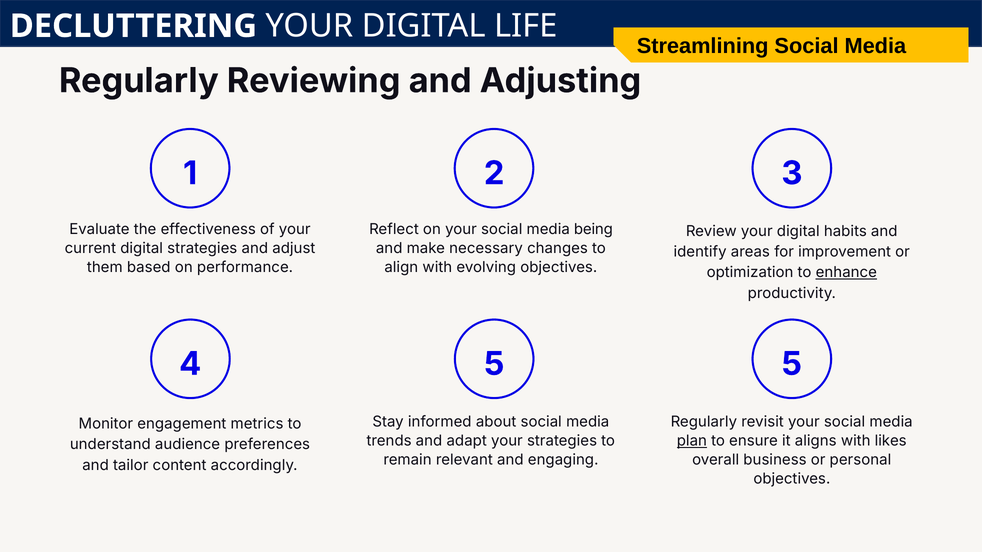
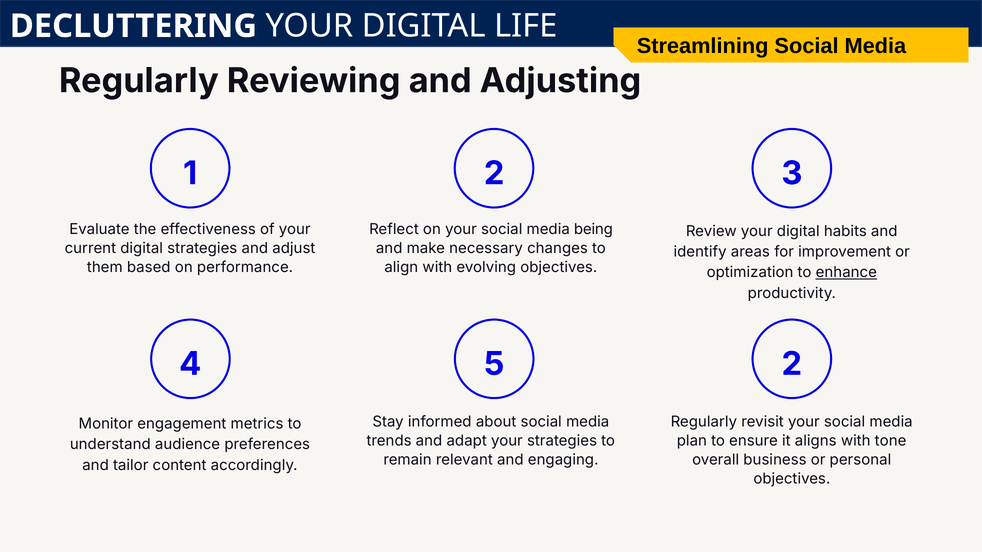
5 5: 5 -> 2 (792, 364)
plan underline: present -> none (692, 441)
likes: likes -> tone (891, 441)
